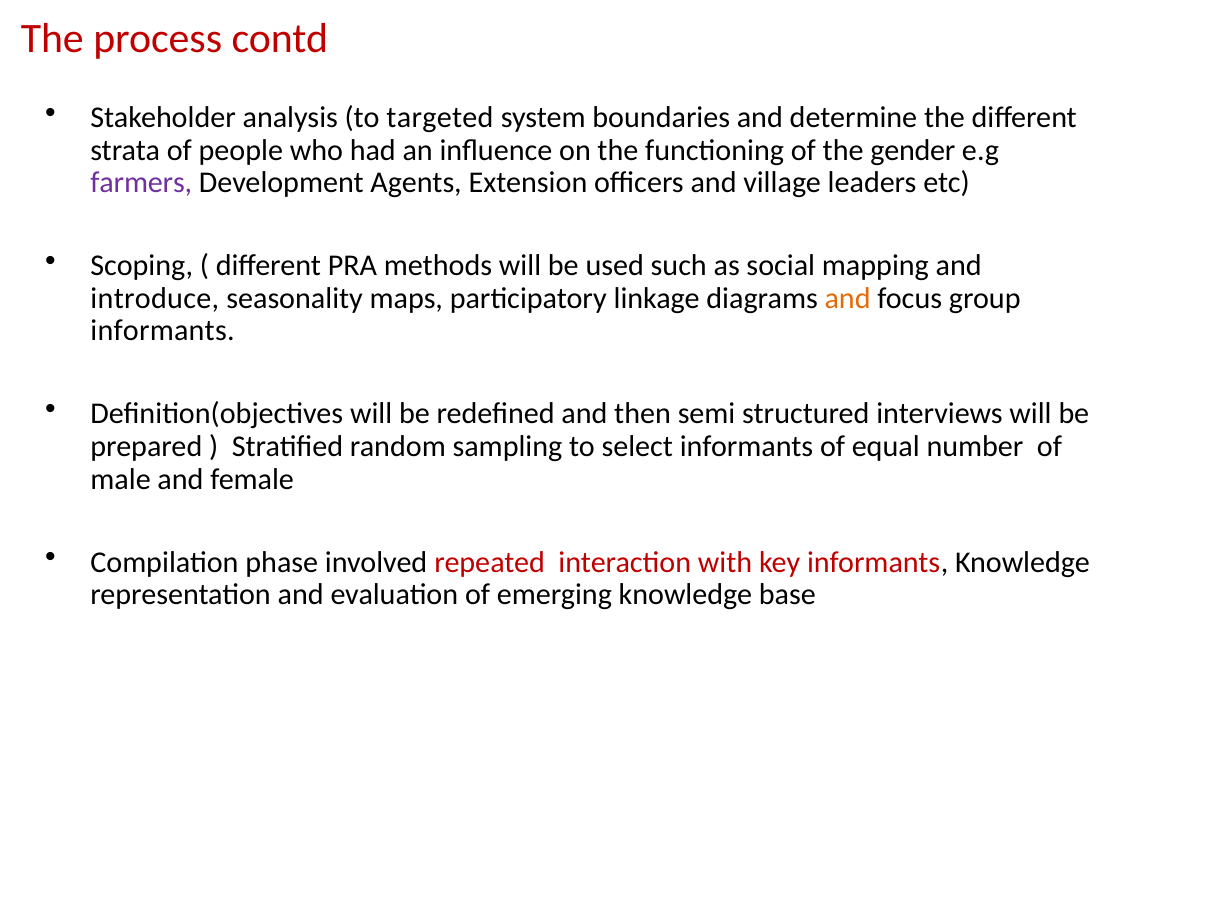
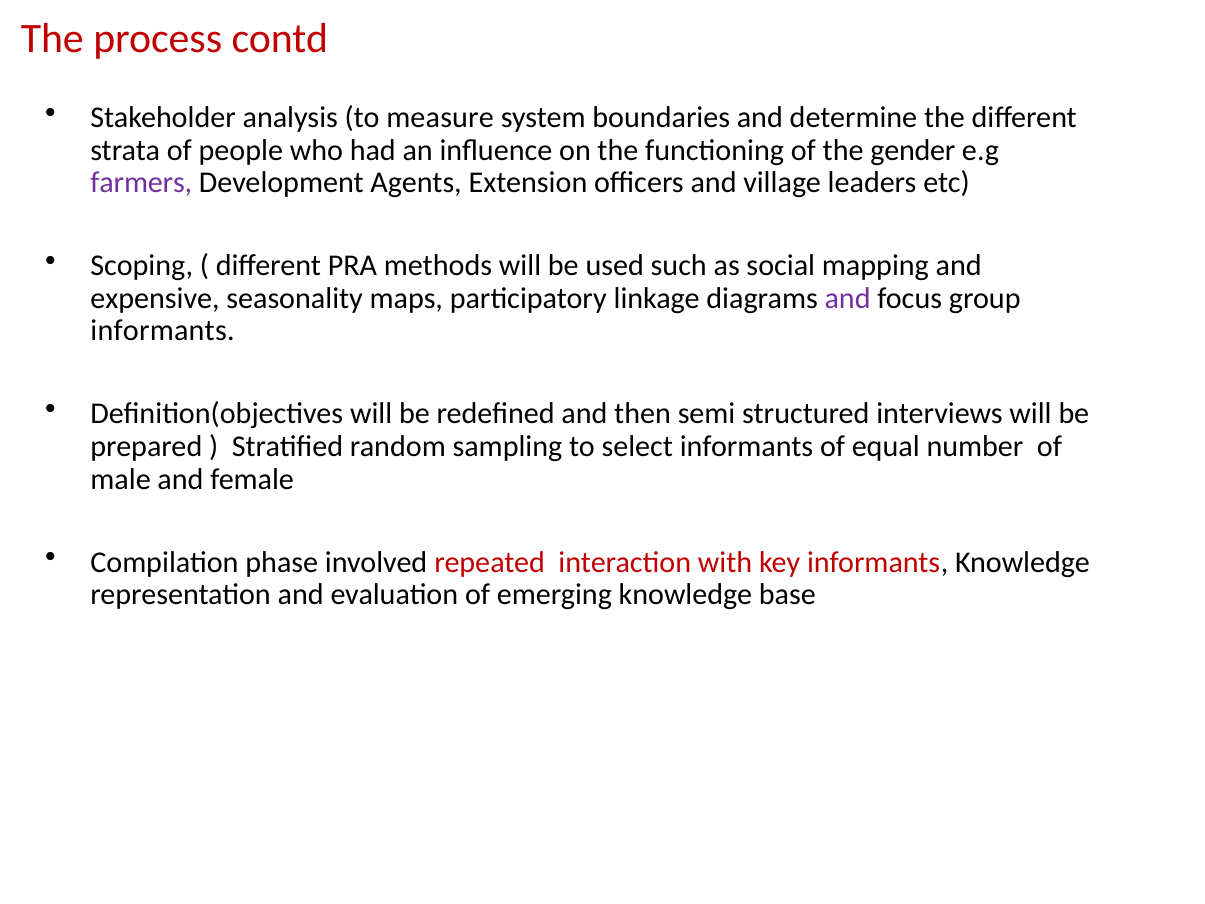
targeted: targeted -> measure (440, 117)
introduce: introduce -> expensive (155, 298)
and colour: orange -> purple (848, 298)
